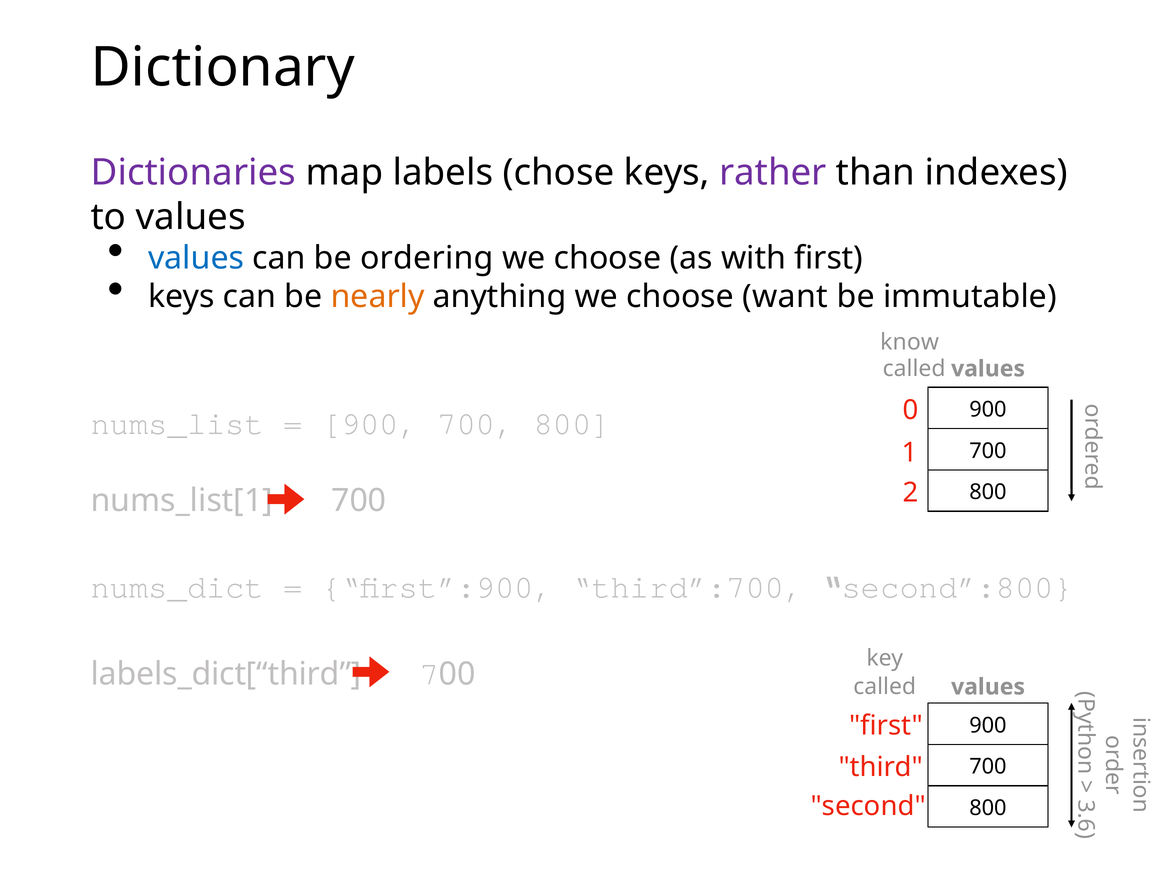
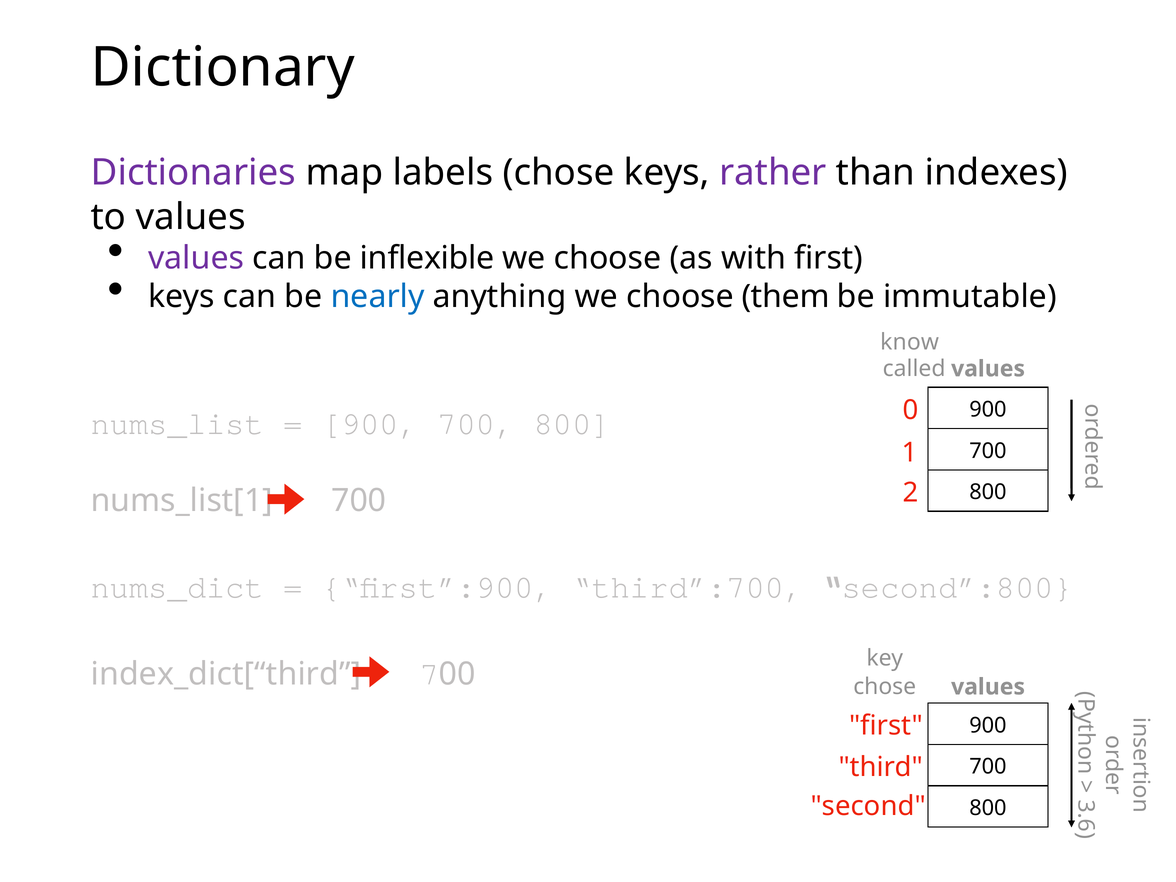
values colour: blue -> purple (196, 258)
ordering: ordering -> inflexible (427, 258)
nearly colour: orange -> blue (378, 297)
want: want -> them (786, 297)
labels_dict[“third: labels_dict[“third -> index_dict[“third (226, 674)
called: called -> chose (885, 687)
